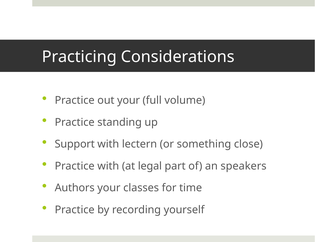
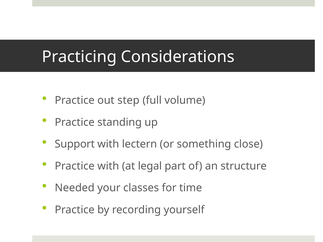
out your: your -> step (128, 101)
speakers: speakers -> structure (244, 166)
Authors: Authors -> Needed (75, 188)
